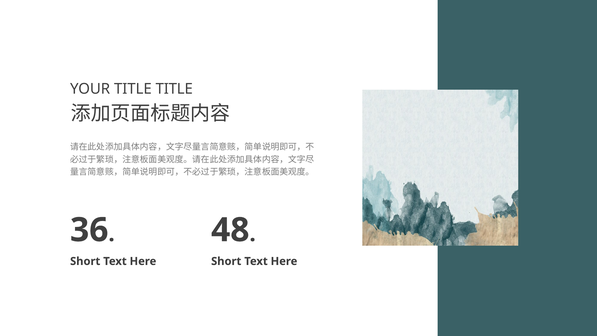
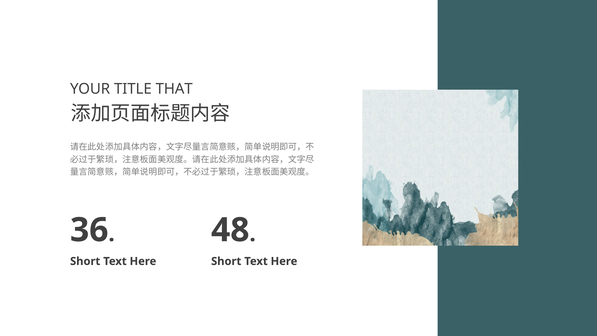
TITLE TITLE: TITLE -> THAT (174, 89)
